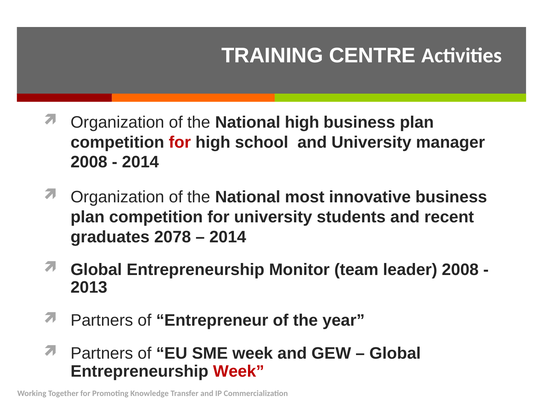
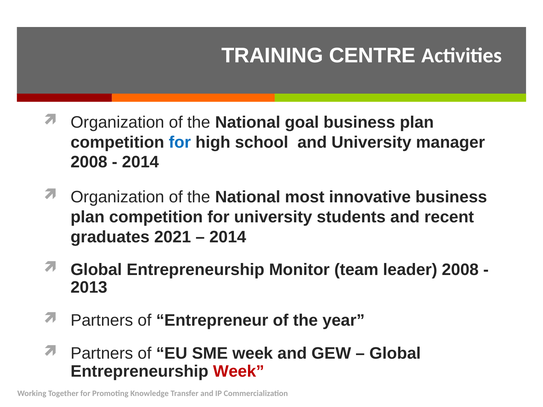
National high: high -> goal (302, 122)
for colour: red -> blue (180, 142)
2078: 2078 -> 2021 (173, 237)
